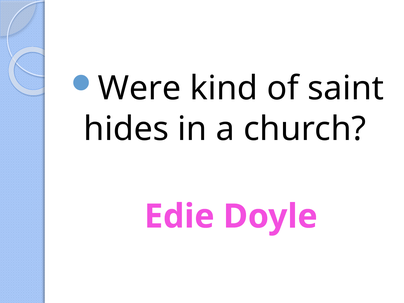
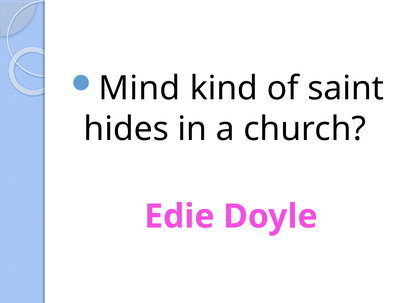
Were: Were -> Mind (139, 89)
